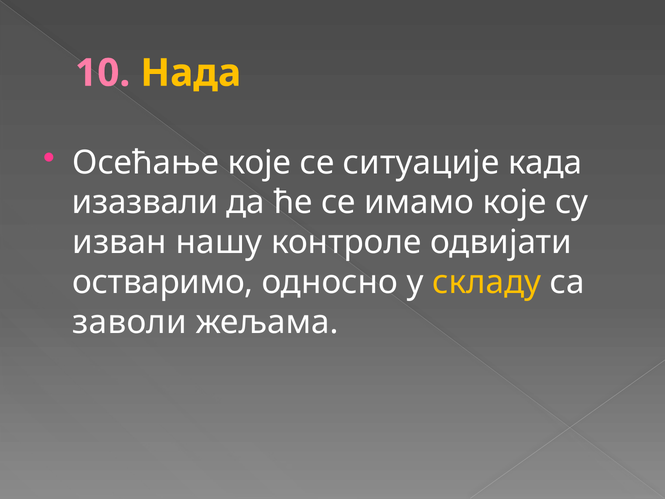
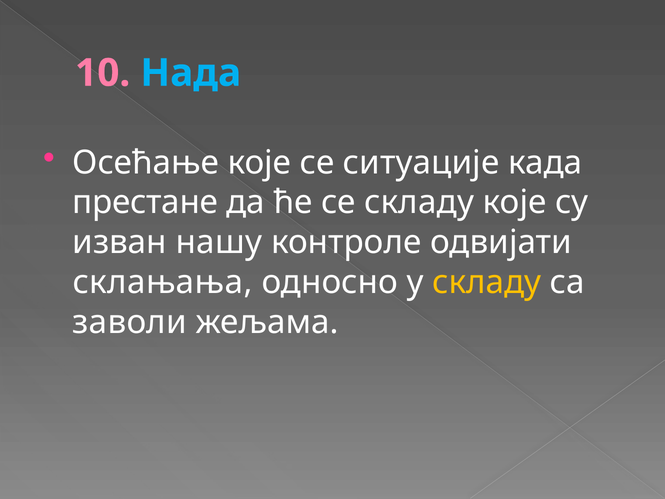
Нада colour: yellow -> light blue (191, 73)
изазвали: изазвали -> престане (145, 202)
се имамо: имамо -> складу (419, 202)
остваримо: остваримо -> склањања (163, 282)
